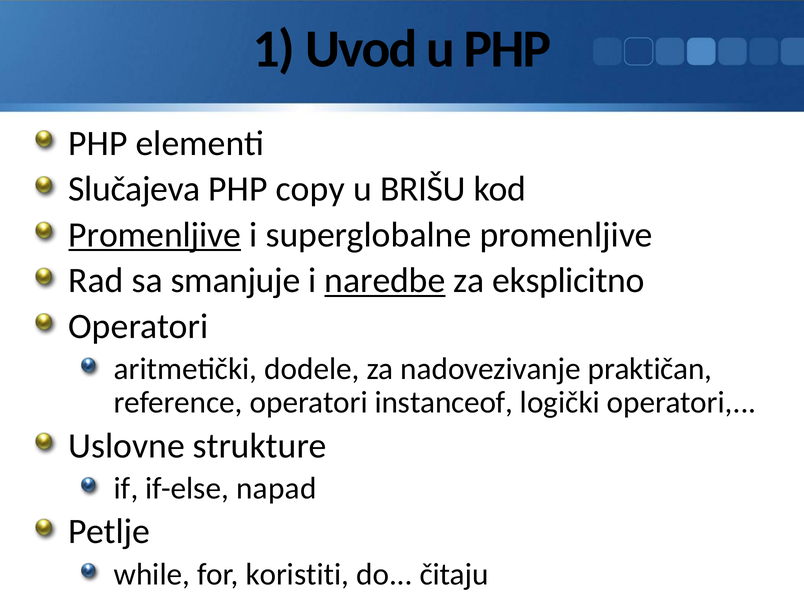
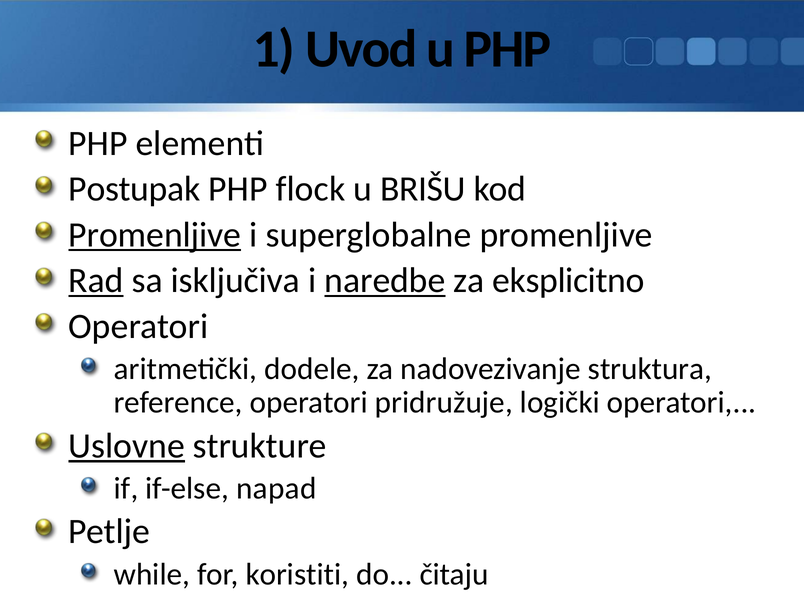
Slučajeva: Slučajeva -> Postupak (134, 189)
copy: copy -> flock (310, 189)
Rad underline: none -> present (96, 281)
smanjuje: smanjuje -> isključiva (235, 281)
praktičan: praktičan -> struktura (650, 369)
instanceof: instanceof -> pridružuje (444, 403)
Uslovne underline: none -> present (127, 446)
